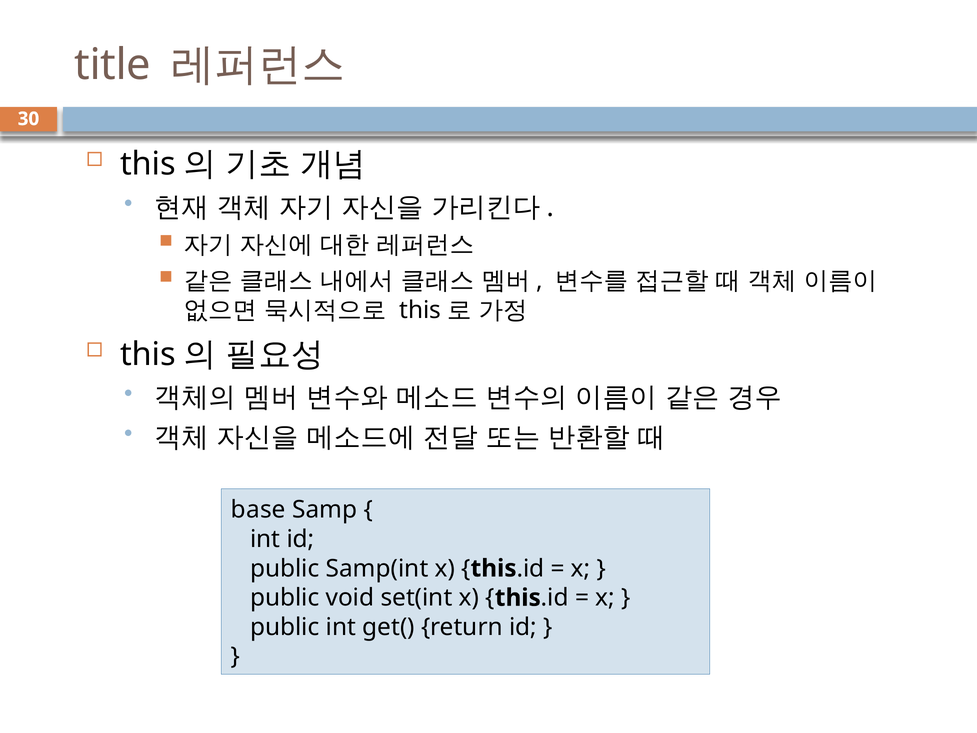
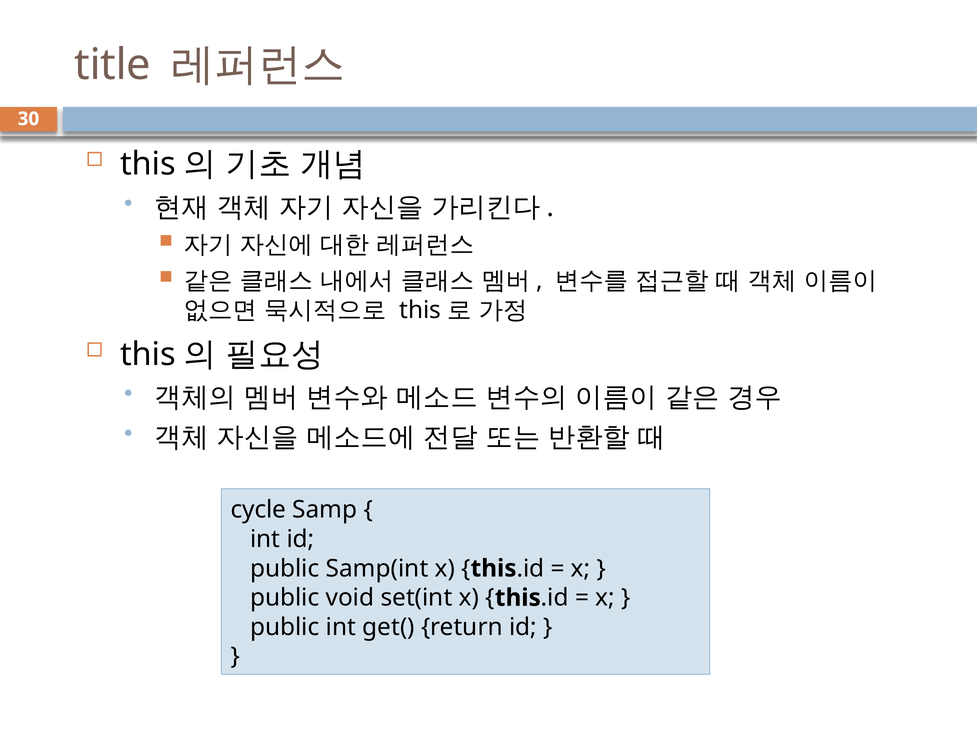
base: base -> cycle (259, 510)
